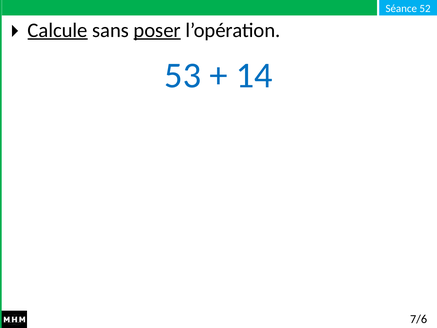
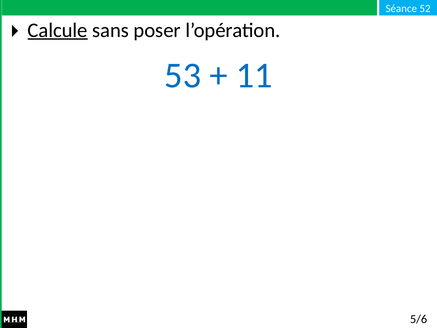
poser underline: present -> none (157, 30)
14: 14 -> 11 (254, 75)
7/6: 7/6 -> 5/6 (419, 319)
